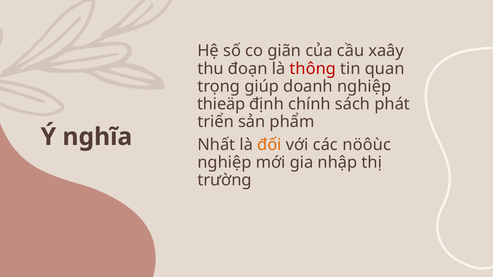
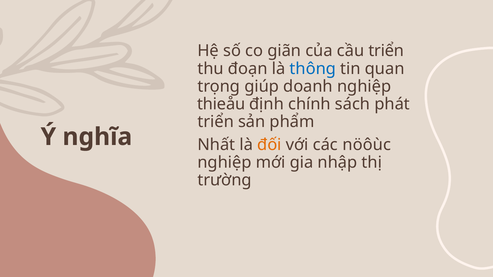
cầu xaây: xaây -> triển (386, 51)
thông colour: red -> blue (313, 69)
thieäp: thieäp -> thieåu (221, 104)
